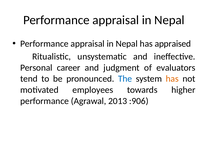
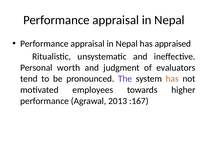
career: career -> worth (69, 68)
The colour: blue -> purple (125, 79)
:906: :906 -> :167 (139, 101)
